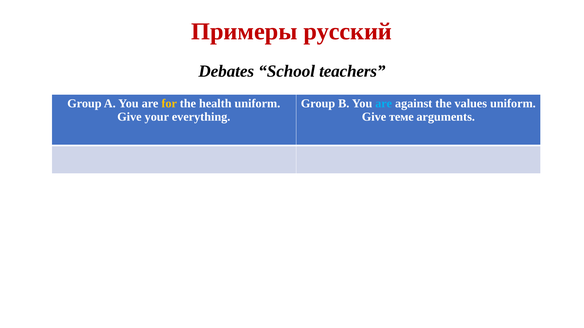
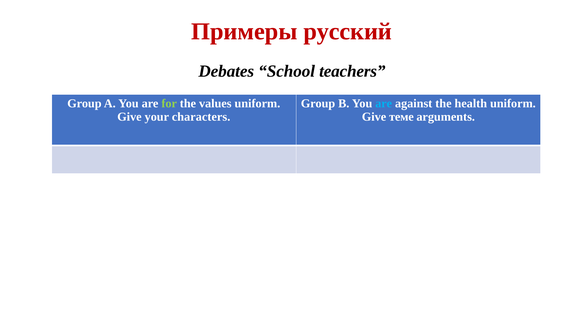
for colour: yellow -> light green (169, 104)
health: health -> values (215, 104)
values: values -> health (471, 104)
everything: everything -> characters (201, 117)
